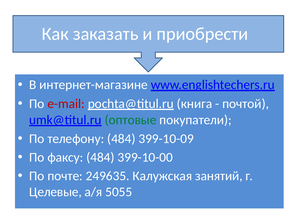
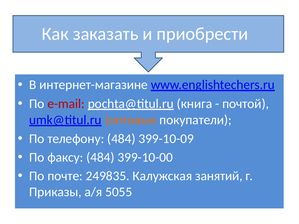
оптовые colour: green -> orange (131, 120)
249635: 249635 -> 249835 (108, 176)
Целевые: Целевые -> Приказы (55, 192)
